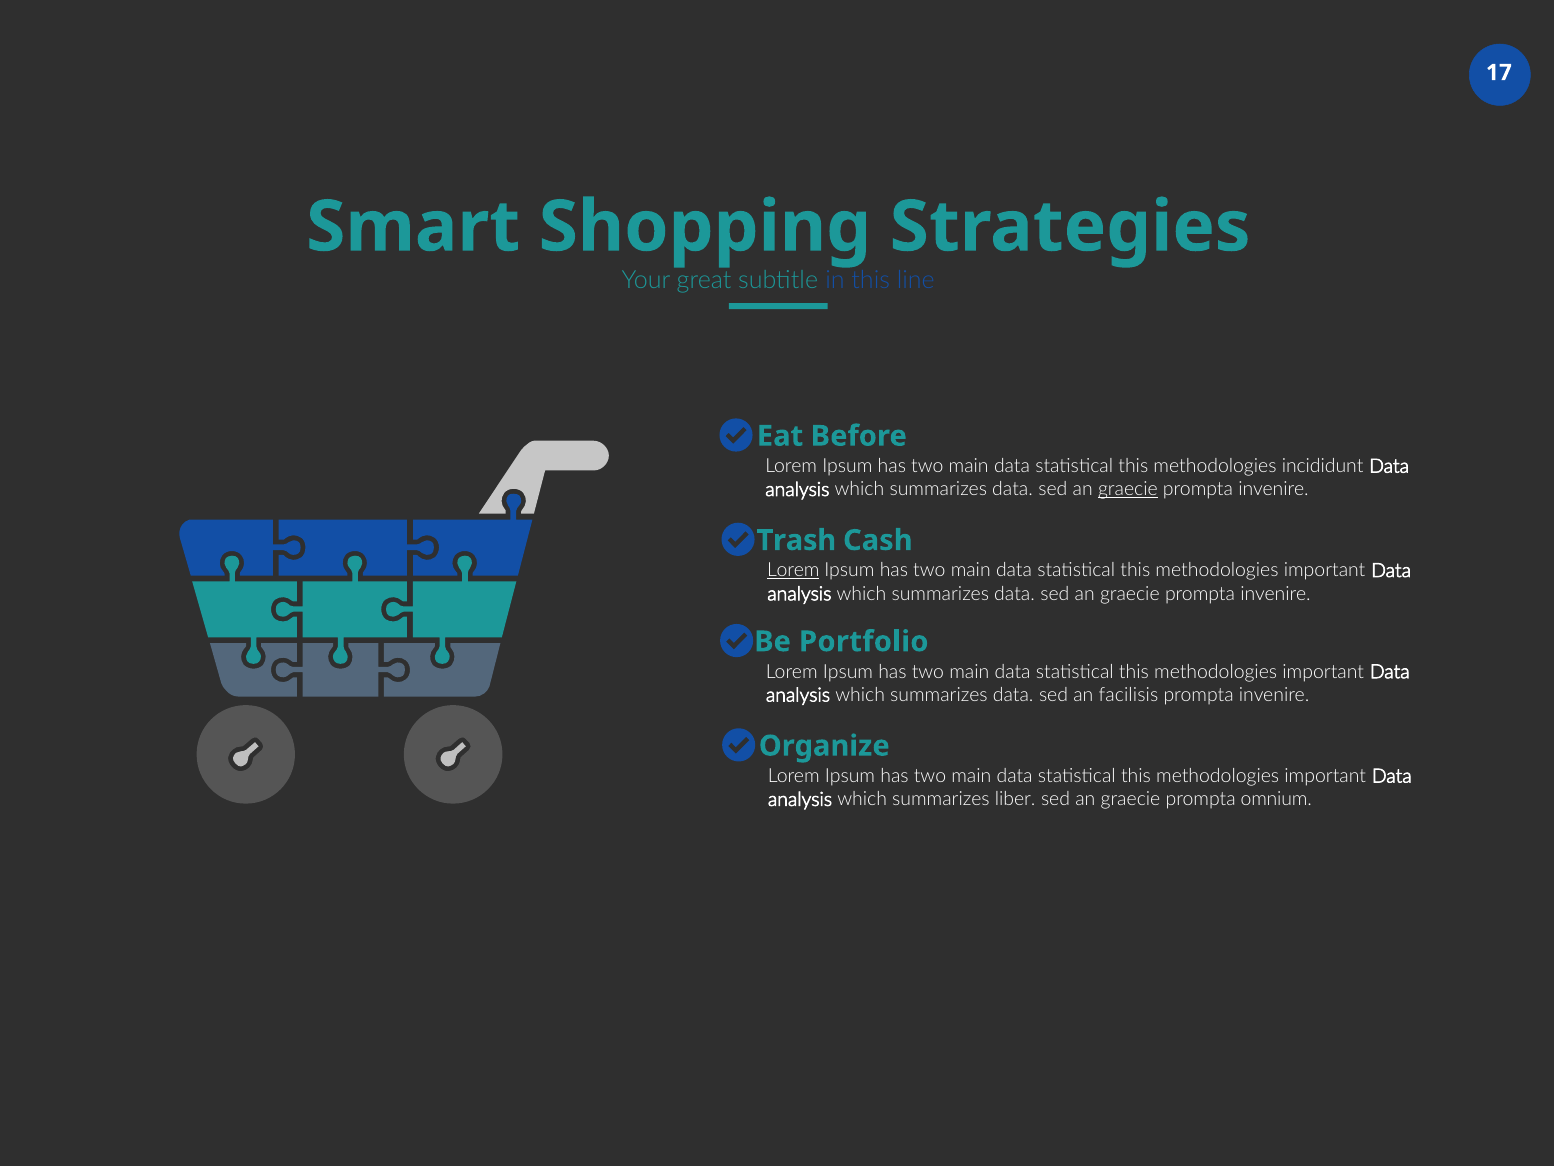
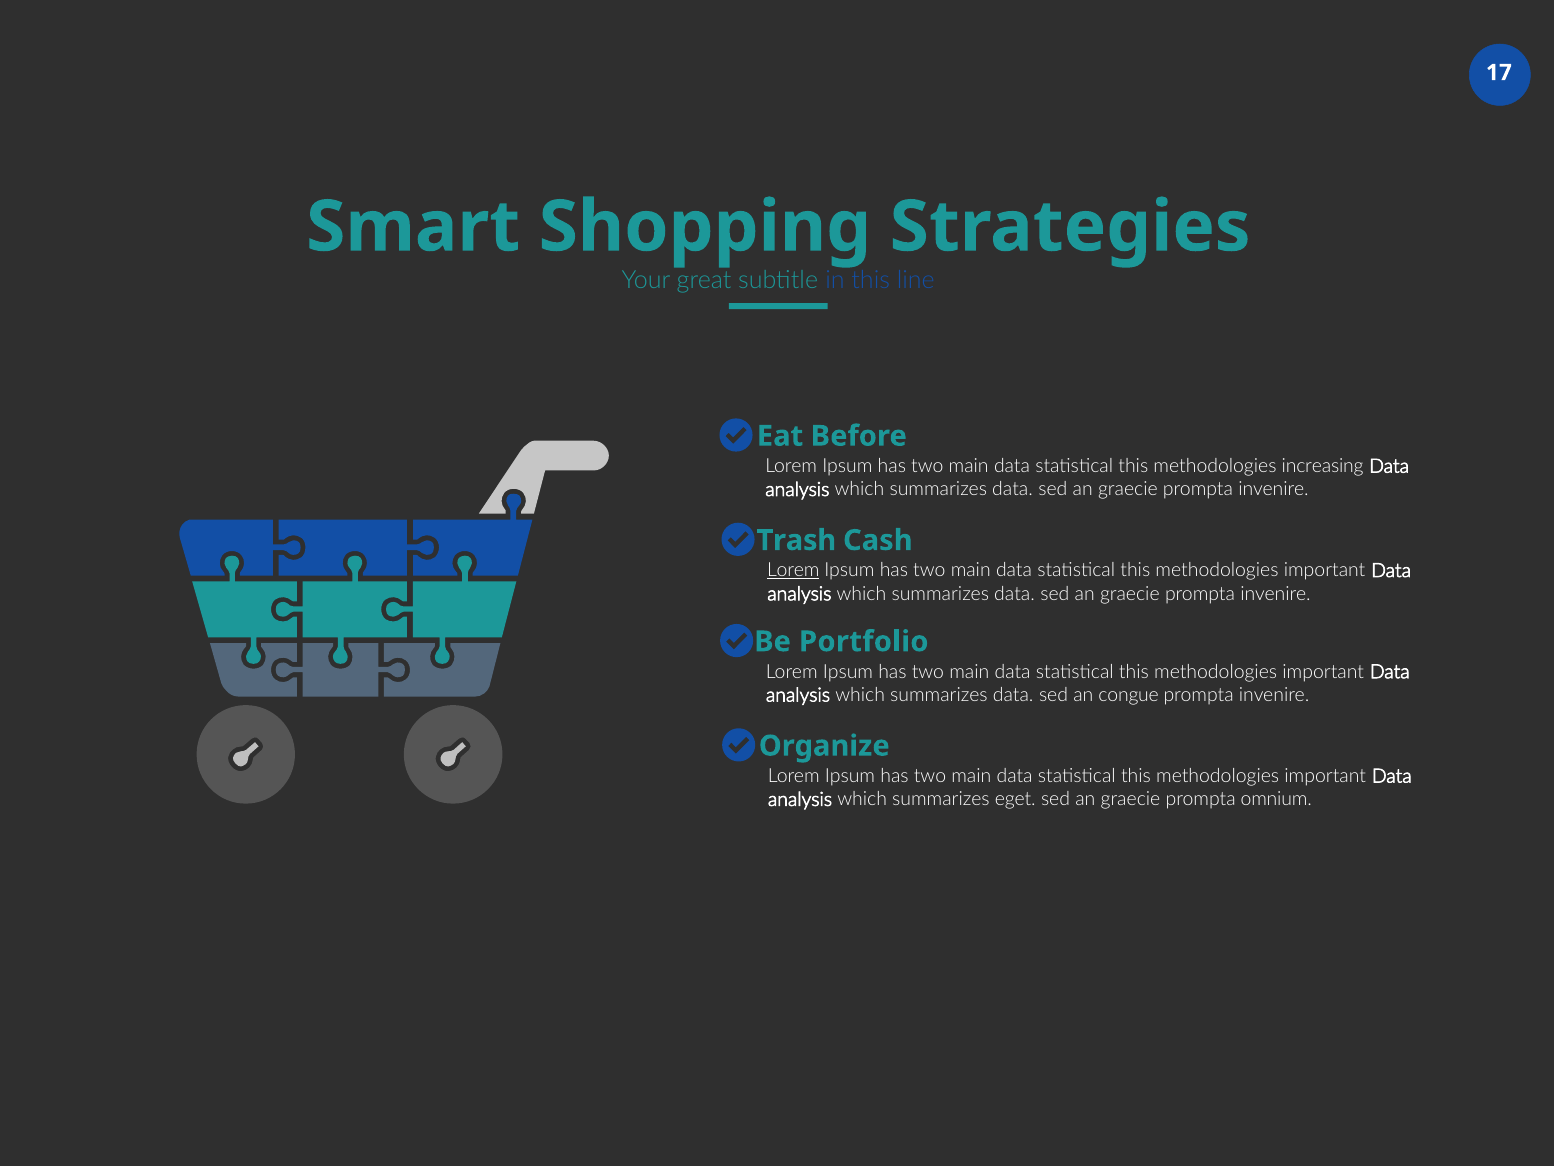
incididunt: incididunt -> increasing (1323, 466)
graecie underline: present -> none (1128, 489)
facilisis: facilisis -> congue (1129, 695)
liber: liber -> eget (1015, 799)
